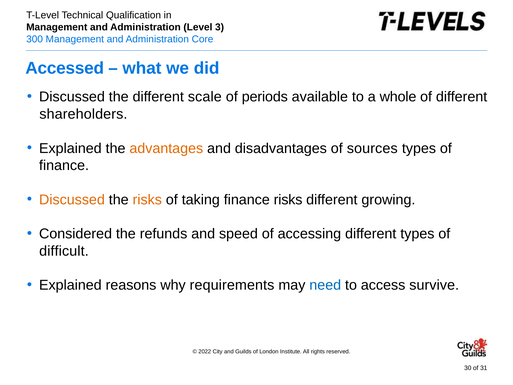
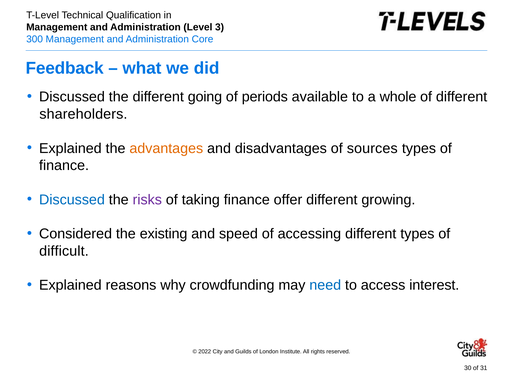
Accessed: Accessed -> Feedback (65, 68)
scale: scale -> going (205, 97)
Discussed colour: orange -> blue (72, 200)
risks colour: orange -> purple (147, 200)
finance risks: risks -> offer (288, 200)
refunds: refunds -> existing (164, 234)
requirements: requirements -> crowdfunding (232, 285)
survive: survive -> interest (434, 285)
